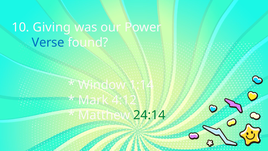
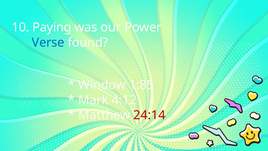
Giving: Giving -> Paying (52, 27)
1:14: 1:14 -> 1:85 (141, 85)
24:14 colour: green -> red (149, 115)
